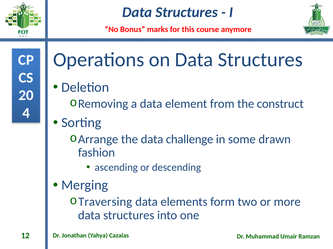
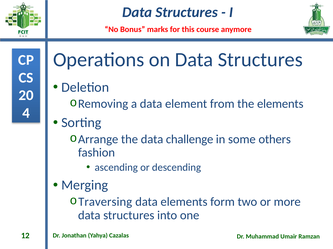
the construct: construct -> elements (280, 104)
drawn: drawn -> others (275, 140)
